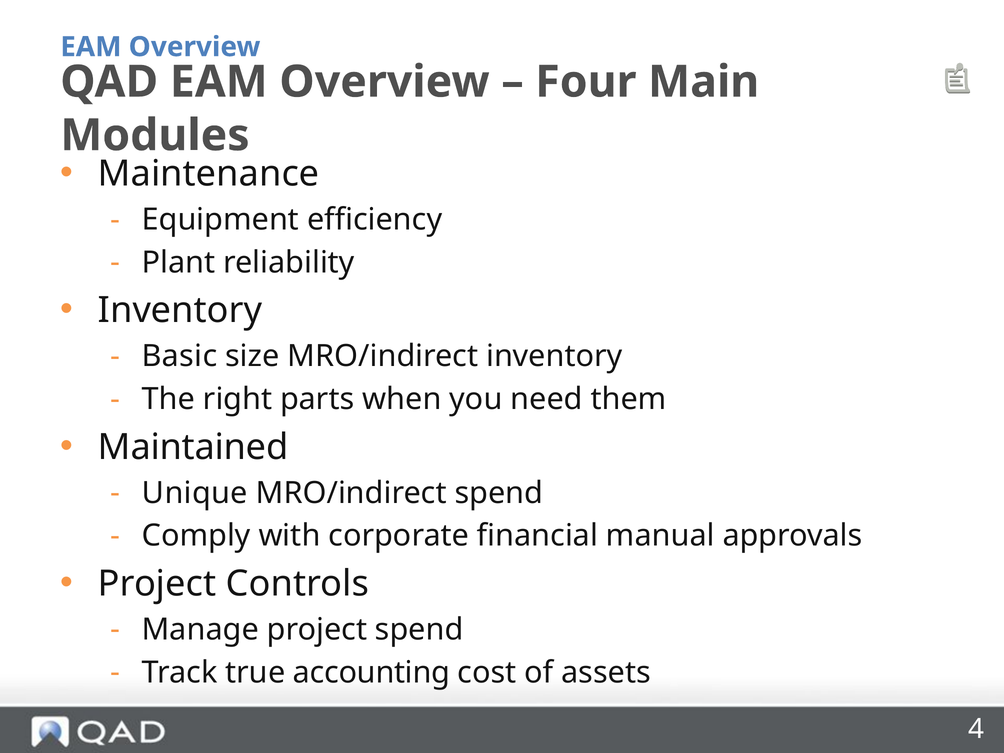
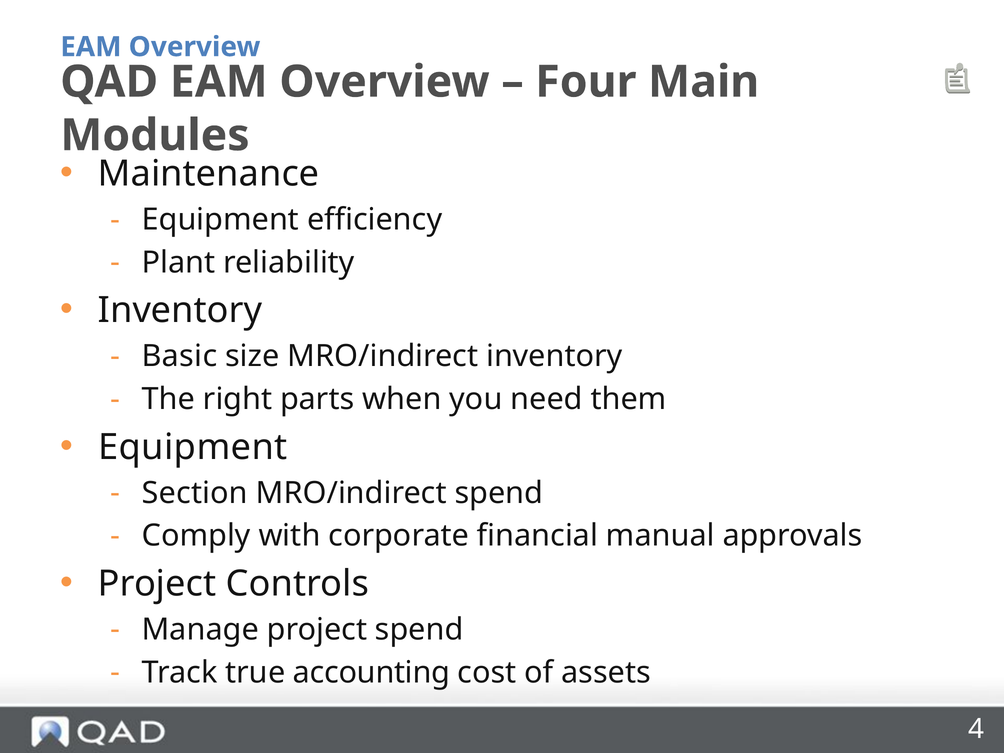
Maintained: Maintained -> Equipment (193, 447)
Unique: Unique -> Section (195, 493)
